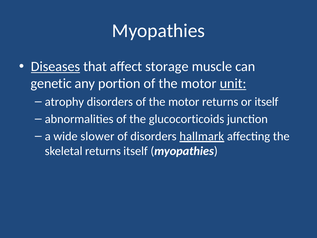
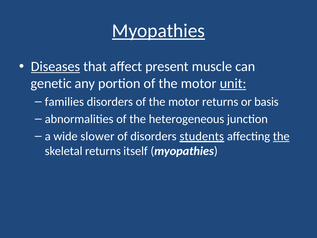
Myopathies underline: none -> present (158, 31)
storage: storage -> present (167, 67)
atrophy: atrophy -> families (64, 102)
or itself: itself -> basis (266, 102)
glucocorticoids: glucocorticoids -> heterogeneous (187, 119)
hallmark: hallmark -> students (202, 136)
the underline: none -> present (281, 136)
